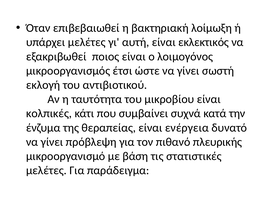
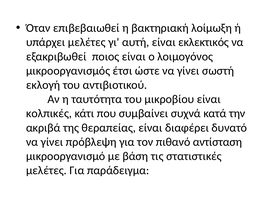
ένζυμα: ένζυμα -> ακριβά (43, 128)
ενέργεια: ενέργεια -> διαφέρει (187, 128)
πλευρικής: πλευρικής -> αντίσταση (218, 142)
